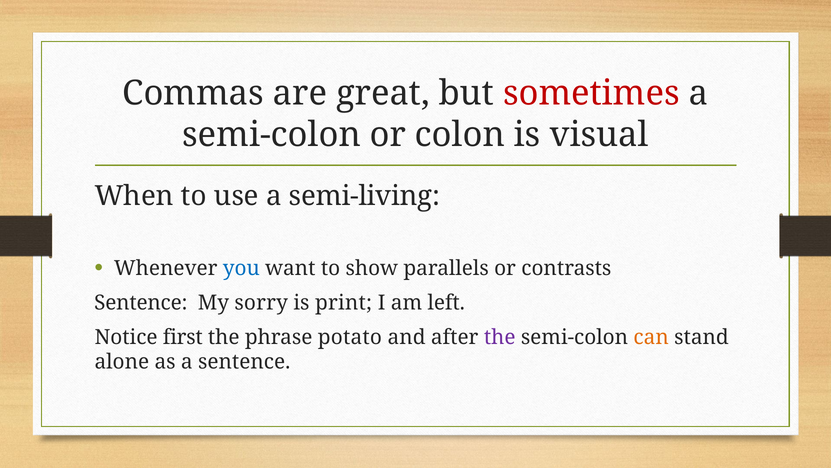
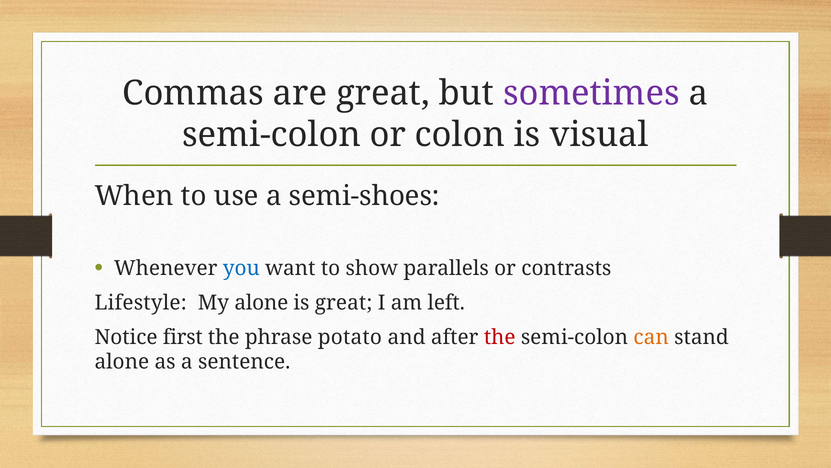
sometimes colour: red -> purple (591, 93)
semi-living: semi-living -> semi-shoes (364, 196)
Sentence: Sentence -> Lifestyle (141, 302)
My sorry: sorry -> alone (261, 302)
is print: print -> great (344, 302)
the colour: purple -> red (500, 337)
